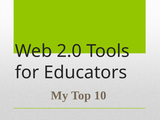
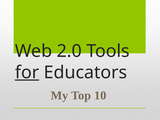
for underline: none -> present (27, 72)
